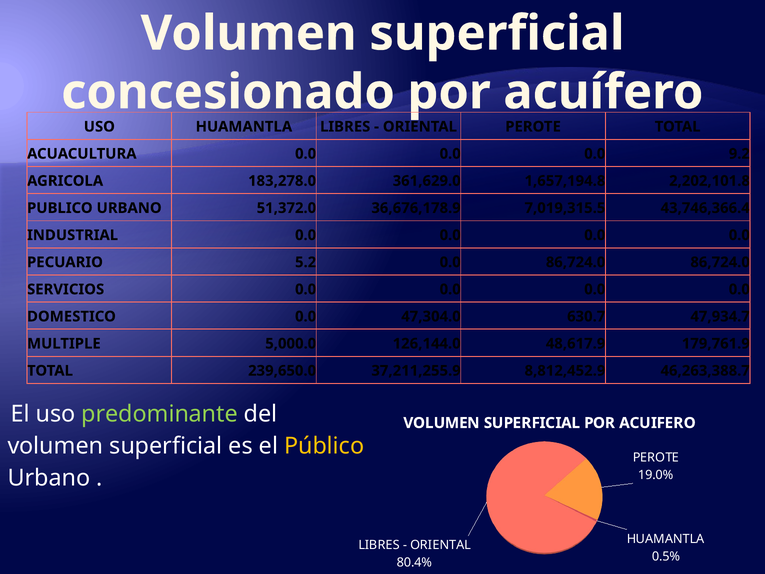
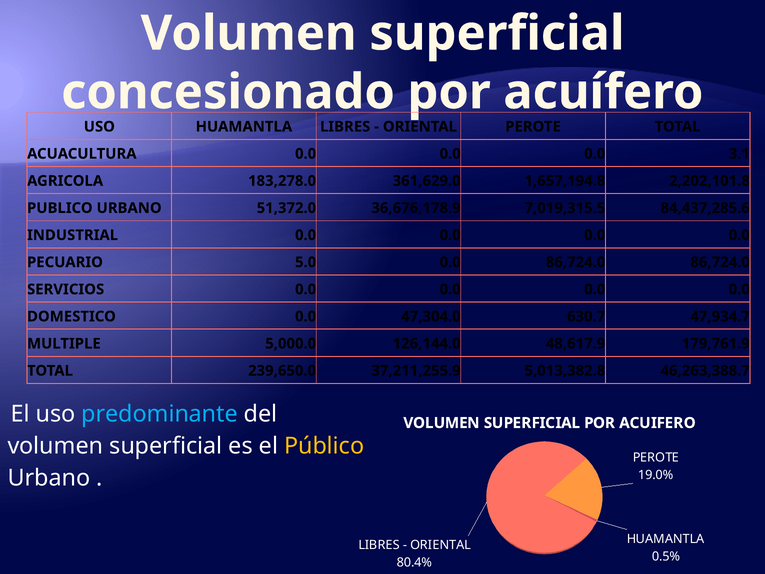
9.2: 9.2 -> 3.1 (739, 154)
43,746,366.4: 43,746,366.4 -> 84,437,285.6 (705, 208)
5.2: 5.2 -> 5.0 (306, 262)
8,812,452.9: 8,812,452.9 -> 5,013,382.8 (565, 371)
predominante colour: light green -> light blue (160, 414)
